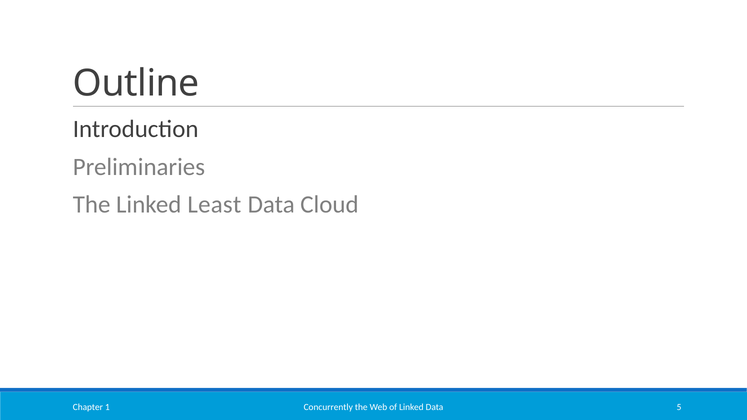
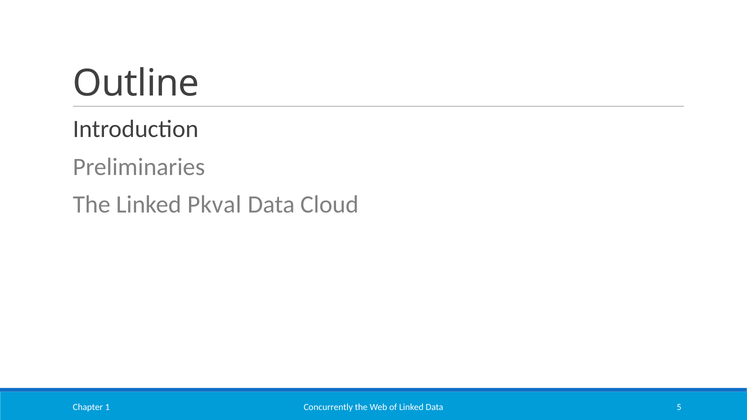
Least: Least -> Pkval (214, 205)
